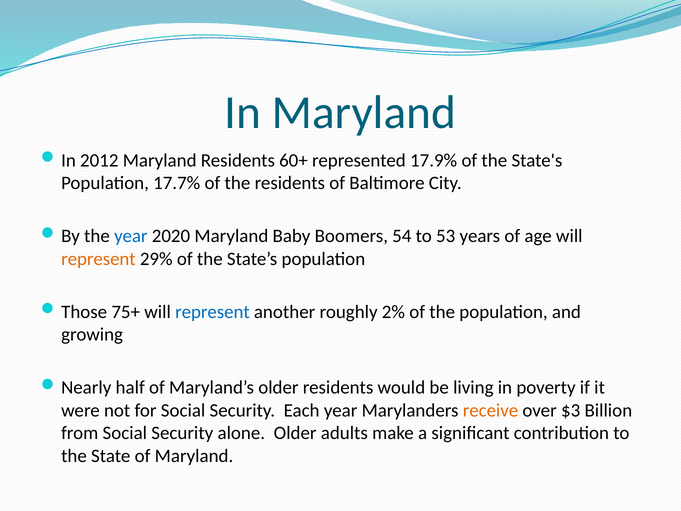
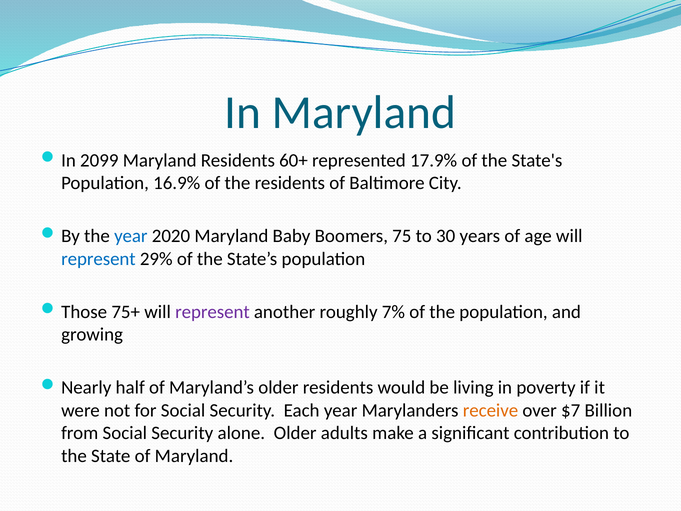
2012: 2012 -> 2099 (99, 160)
17.7%: 17.7% -> 16.9% (177, 183)
54: 54 -> 75 (402, 236)
53: 53 -> 30 (446, 236)
represent colour: orange -> blue (98, 259)
represent colour: blue -> purple (212, 312)
2%: 2% -> 7% (393, 312)
$3: $3 -> $7 (571, 410)
